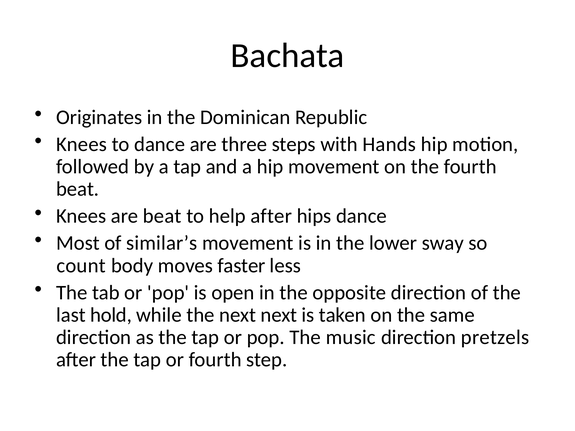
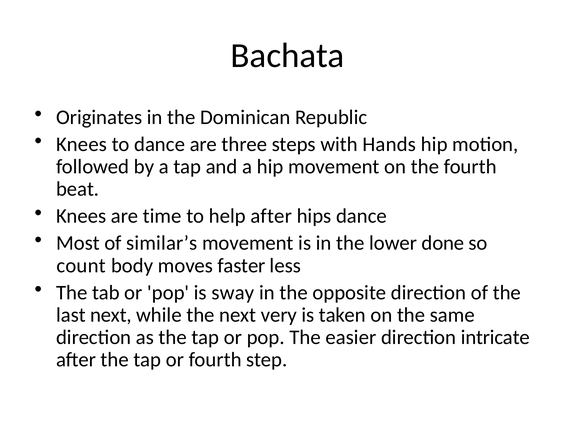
are beat: beat -> time (162, 216)
sway: sway -> done (443, 243)
open: open -> sway (233, 293)
last hold: hold -> next (111, 315)
next next: next -> very (279, 315)
music: music -> easier (351, 337)
pretzels: pretzels -> intricate (495, 337)
